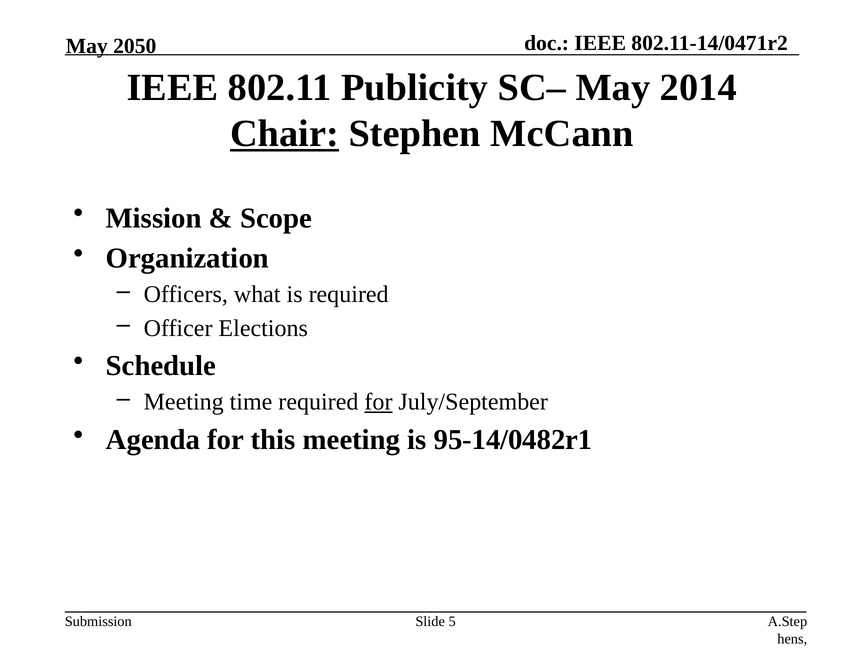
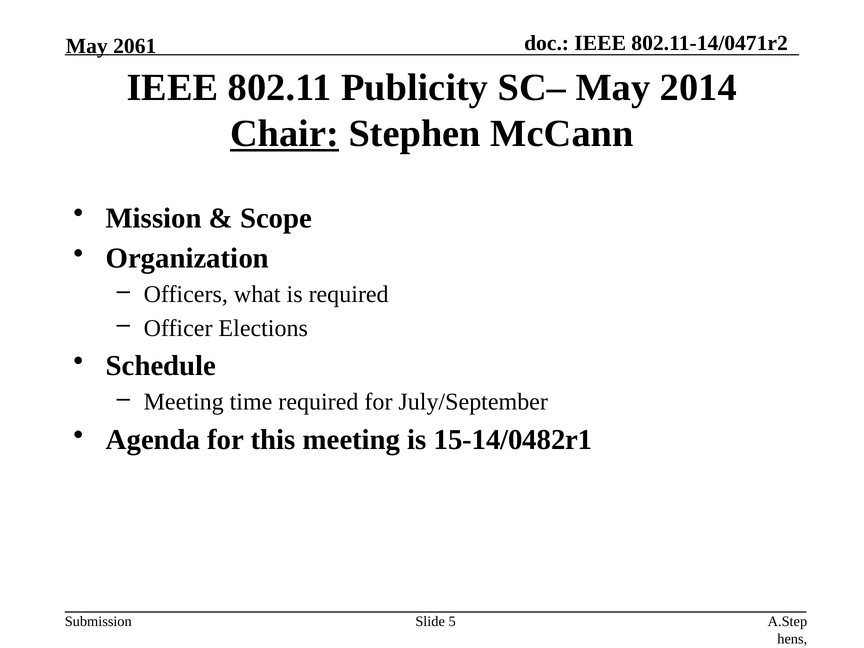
2050: 2050 -> 2061 (135, 46)
for underline: present -> none (378, 402)
95-14/0482r1: 95-14/0482r1 -> 15-14/0482r1 (513, 440)
